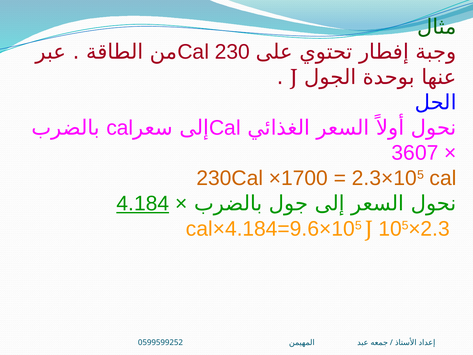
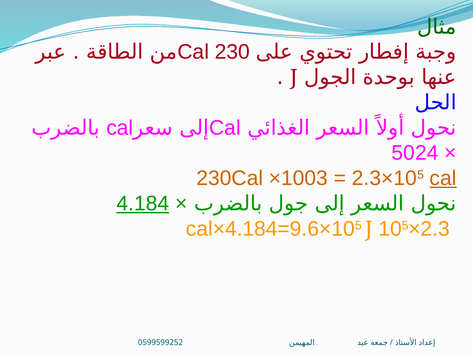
3607: 3607 -> 5024 (415, 153)
×1700: ×1700 -> ×1003 (298, 178)
cal underline: none -> present (443, 178)
